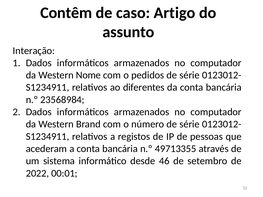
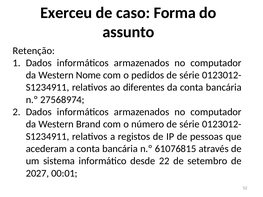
Contêm: Contêm -> Exerceu (66, 13)
Artigo: Artigo -> Forma (175, 13)
Interação: Interação -> Retenção (34, 51)
23568984: 23568984 -> 27568974 (62, 100)
49713355: 49713355 -> 61076815 (176, 149)
46: 46 -> 22 (164, 161)
2022: 2022 -> 2027 (37, 173)
